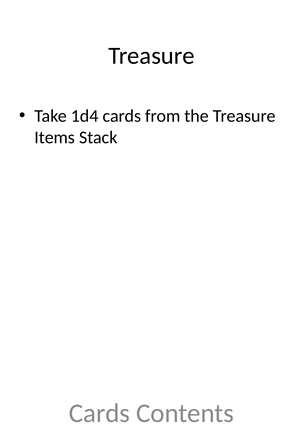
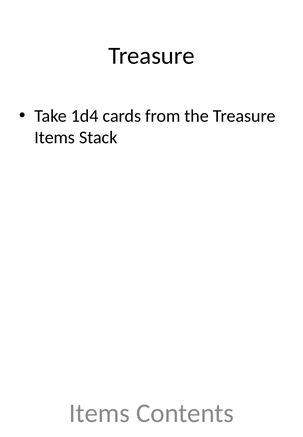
Cards: Cards -> Items (99, 414)
